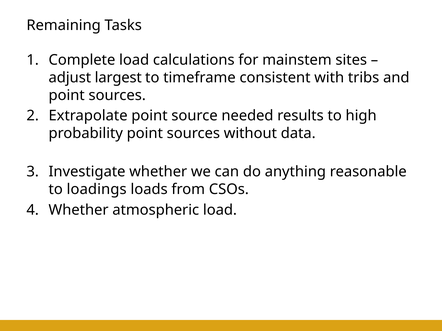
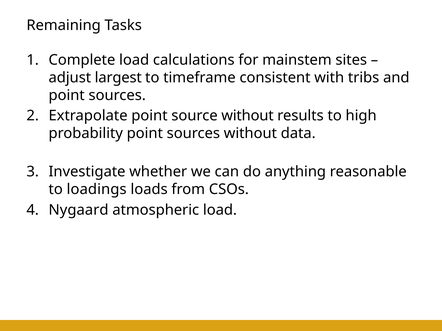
source needed: needed -> without (248, 116)
Whether: Whether -> Nygaard (79, 210)
